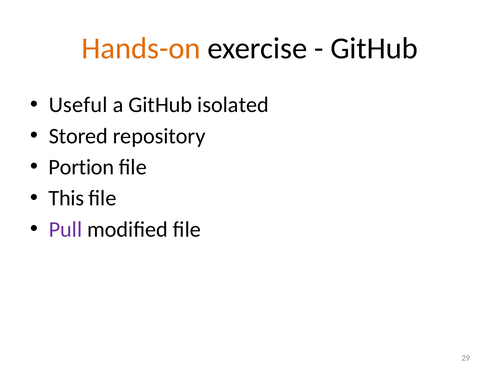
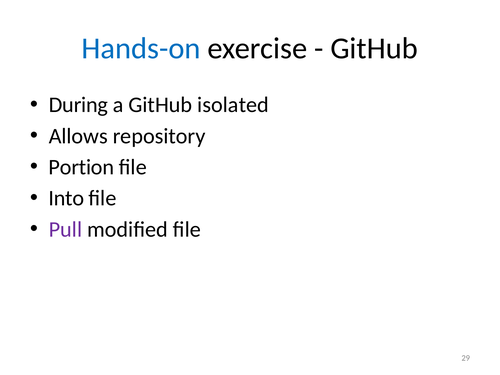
Hands-on colour: orange -> blue (141, 48)
Useful: Useful -> During (78, 105)
Stored: Stored -> Allows (78, 136)
This: This -> Into (66, 198)
